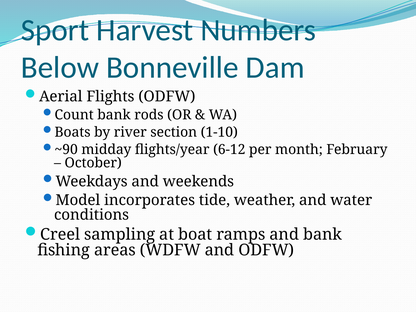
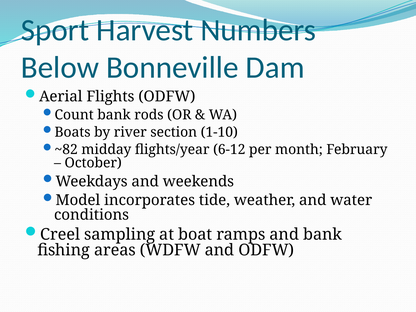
~90: ~90 -> ~82 (66, 150)
